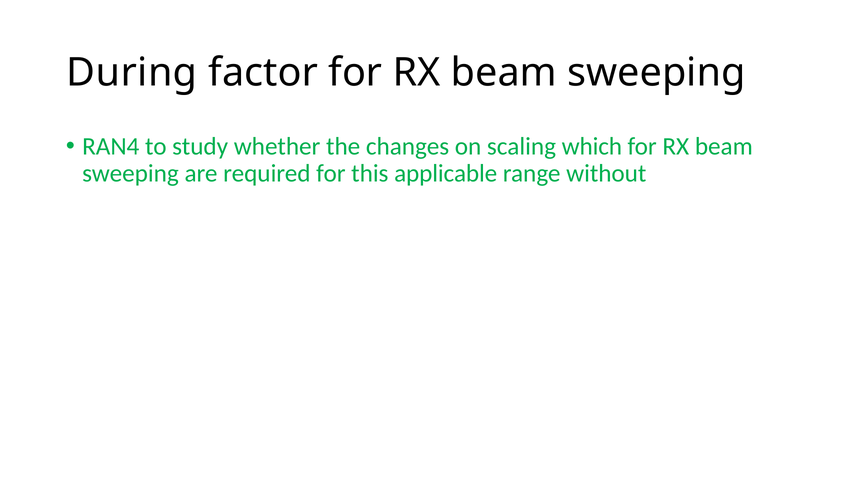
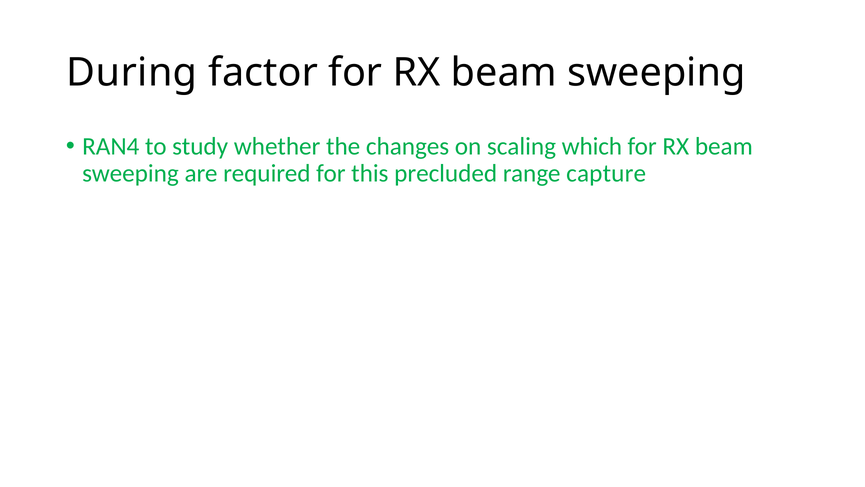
applicable: applicable -> precluded (446, 173)
without: without -> capture (606, 173)
